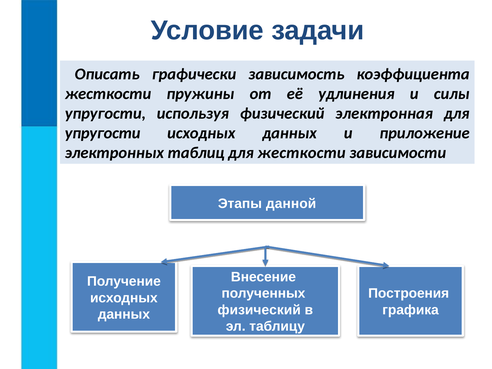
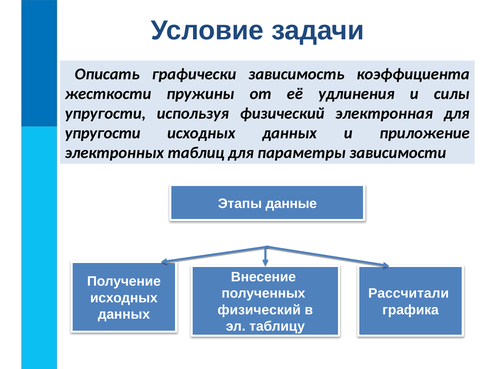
для жесткости: жесткости -> параметры (302, 153)
данной: данной -> данные (291, 204)
Построения: Построения -> Рассчитали (409, 293)
